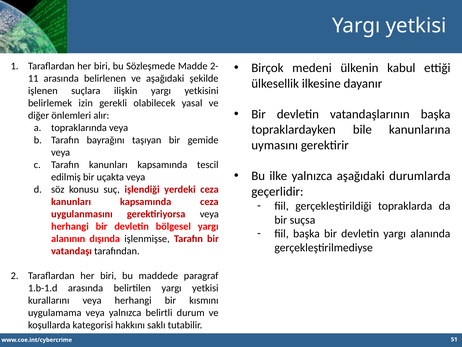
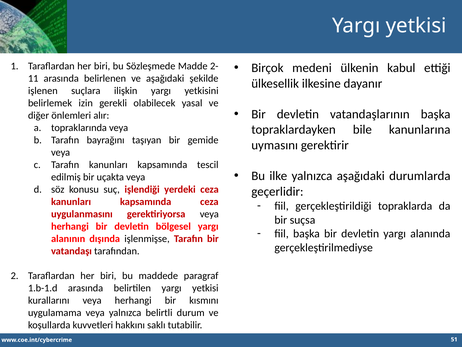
kategorisi: kategorisi -> kuvvetleri (93, 325)
